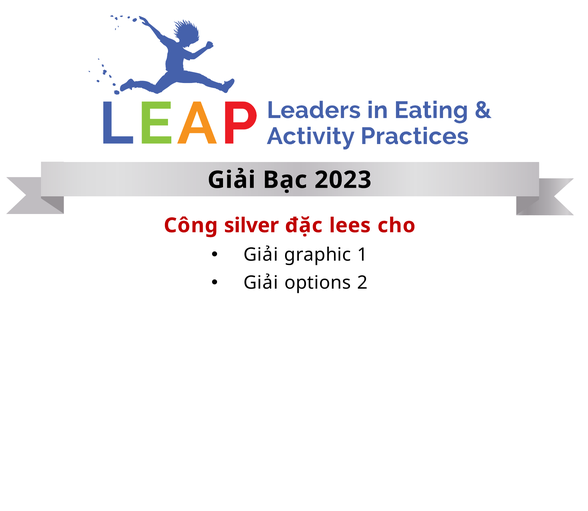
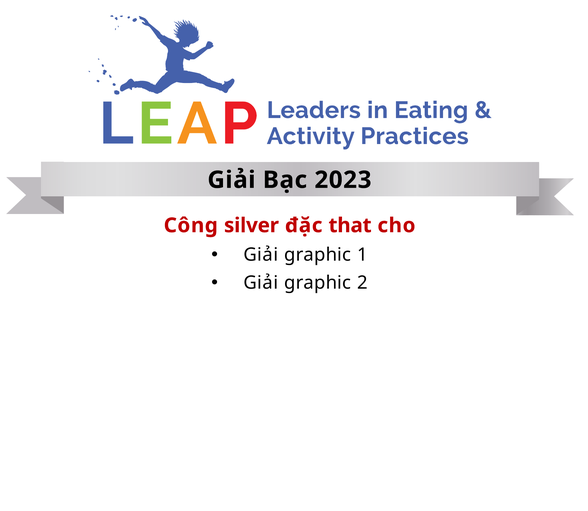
lees: lees -> that (350, 226)
options: options -> graphic (318, 283)
